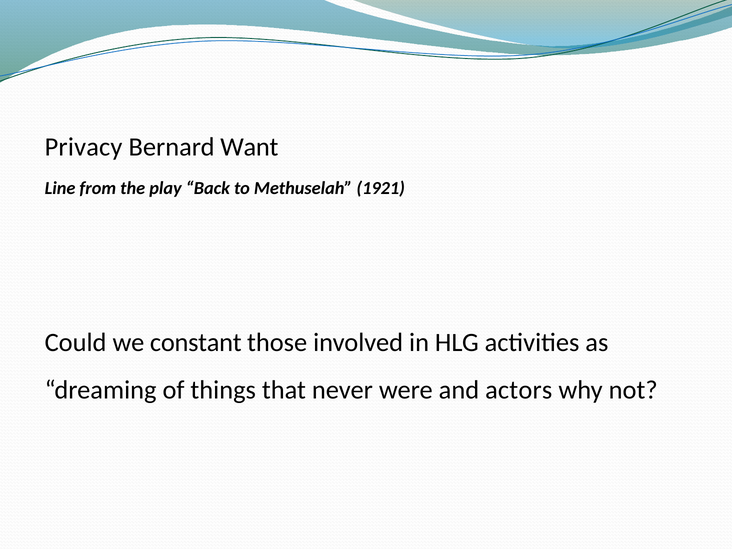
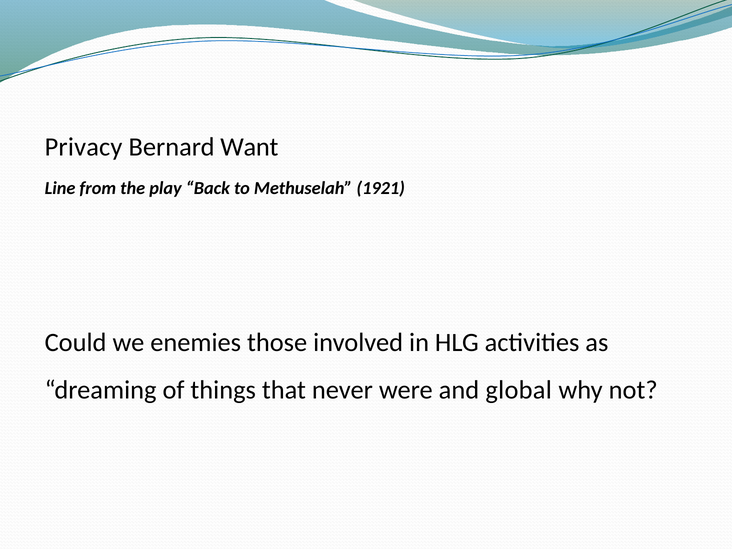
constant: constant -> enemies (196, 342)
actors: actors -> global (519, 390)
